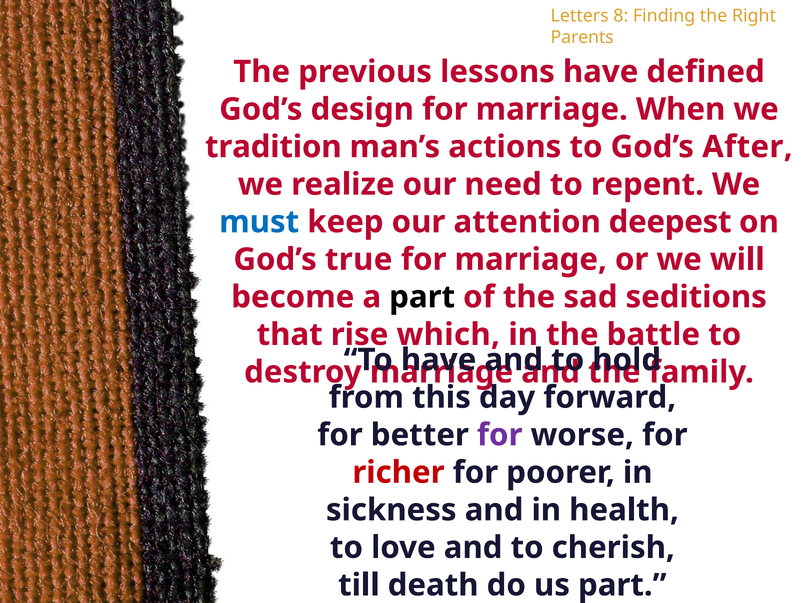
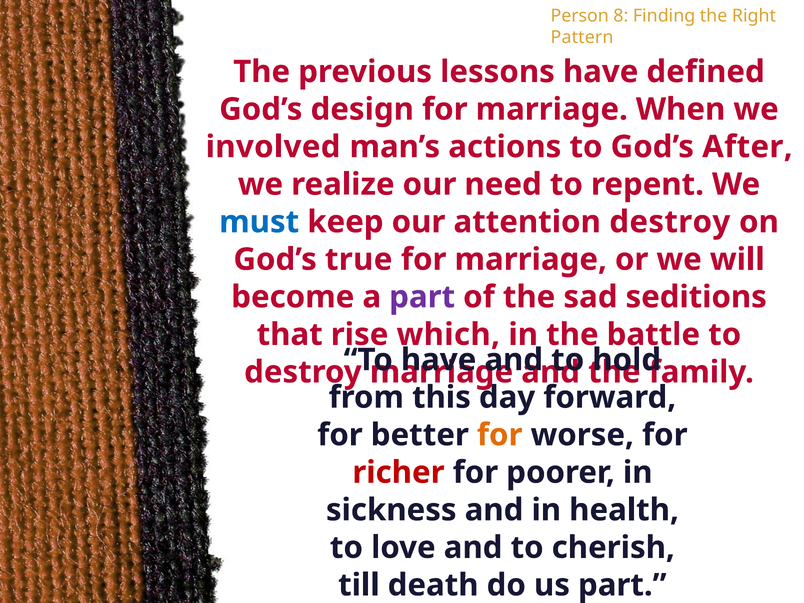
Letters: Letters -> Person (580, 16)
Parents: Parents -> Pattern (582, 37)
tradition: tradition -> involved (273, 147)
attention deepest: deepest -> destroy (670, 222)
part colour: black -> purple (422, 297)
for colour: purple -> orange (500, 435)
